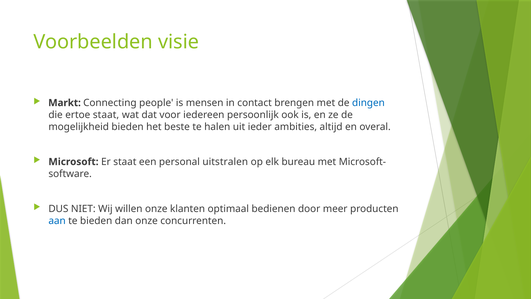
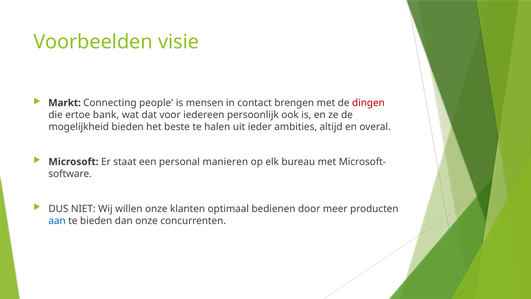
dingen colour: blue -> red (368, 103)
ertoe staat: staat -> bank (106, 115)
uitstralen: uitstralen -> manieren (225, 162)
